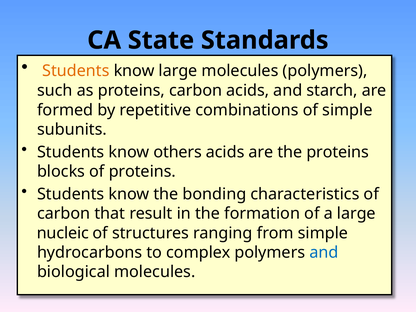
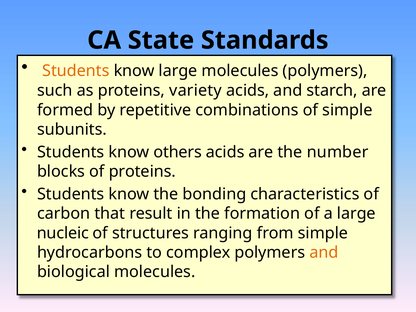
proteins carbon: carbon -> variety (195, 91)
the proteins: proteins -> number (338, 152)
and colour: blue -> orange (324, 252)
